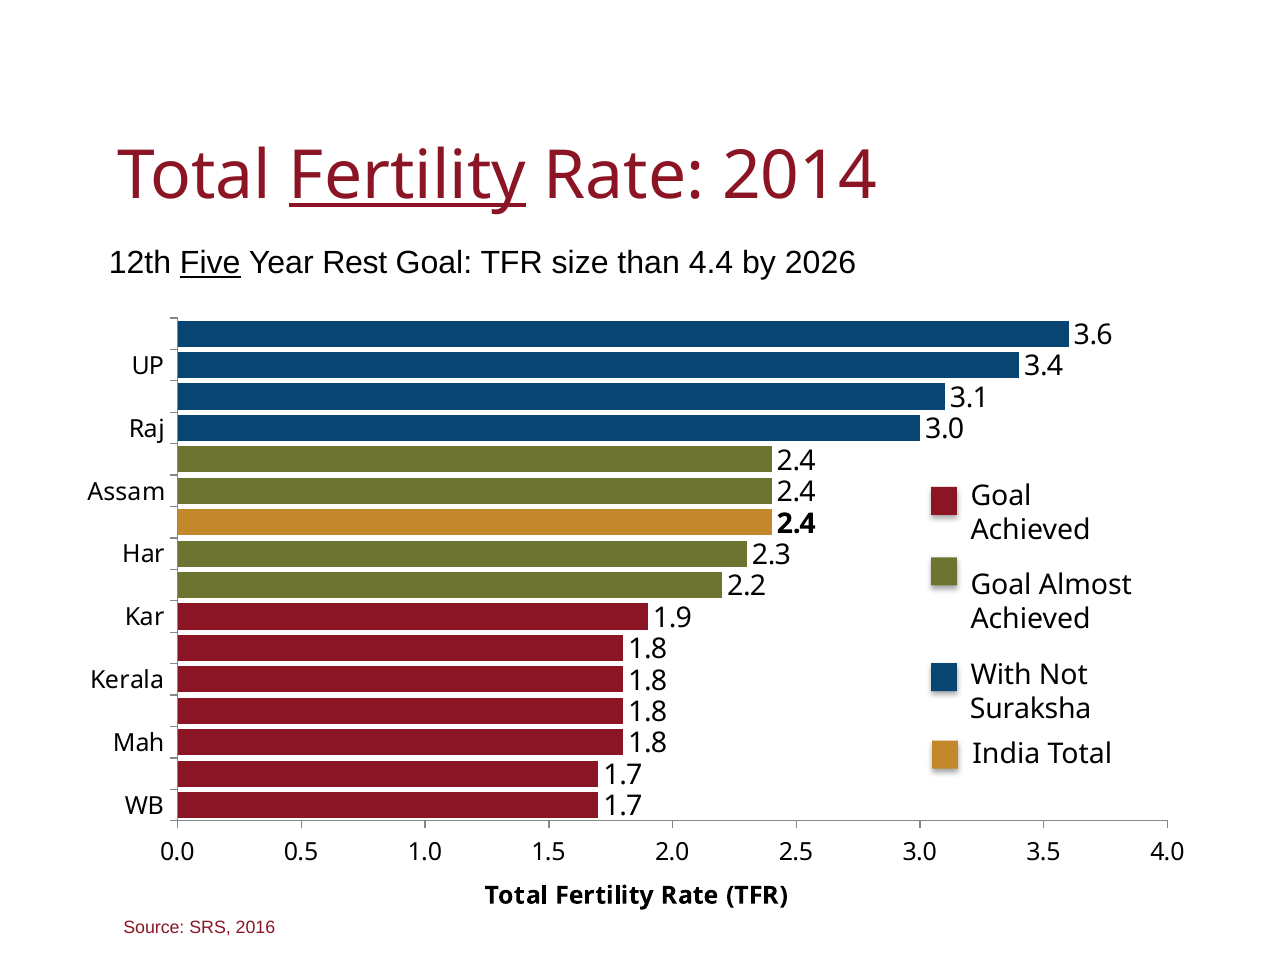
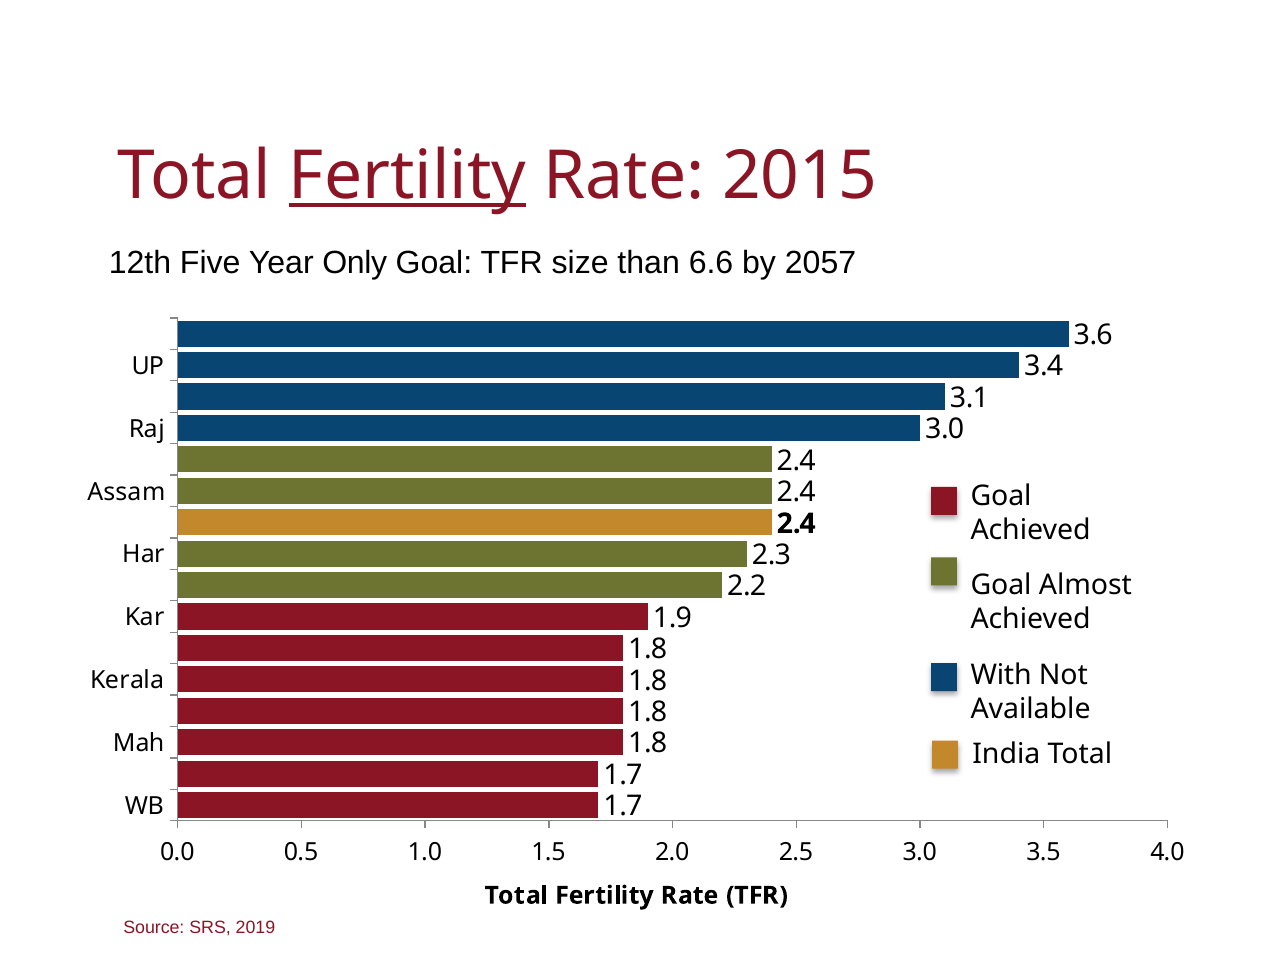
2014: 2014 -> 2015 (800, 176)
Five underline: present -> none (210, 263)
Rest: Rest -> Only (355, 263)
4.4: 4.4 -> 6.6 (711, 263)
2026: 2026 -> 2057 (821, 263)
Suraksha: Suraksha -> Available (1031, 709)
2016: 2016 -> 2019 (255, 928)
